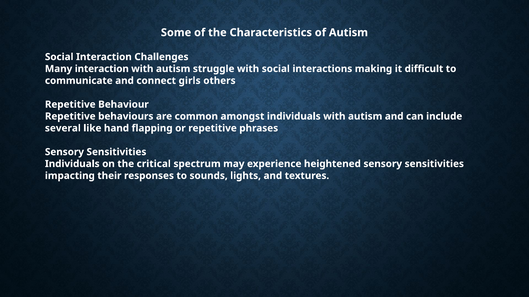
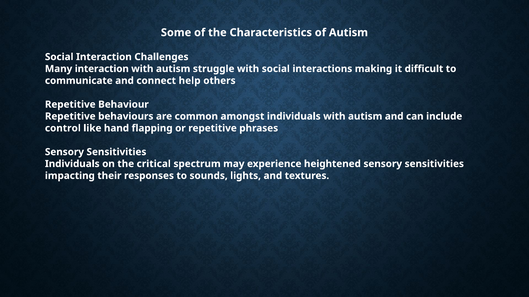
girls: girls -> help (190, 81)
several: several -> control (63, 128)
